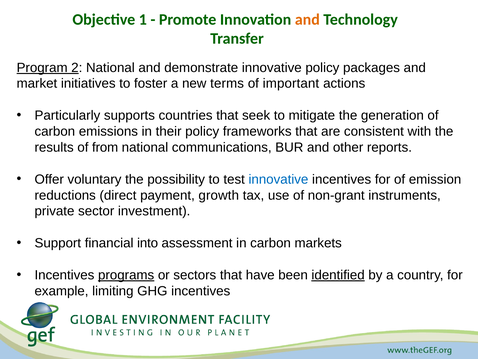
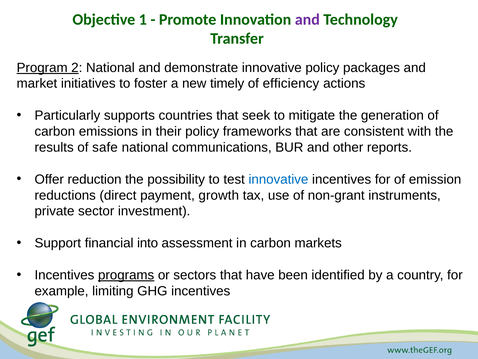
and colour: orange -> purple (307, 19)
terms: terms -> timely (227, 83)
important: important -> efficiency (291, 83)
from: from -> safe (105, 147)
voluntary: voluntary -> reduction (95, 179)
identified underline: present -> none (338, 275)
